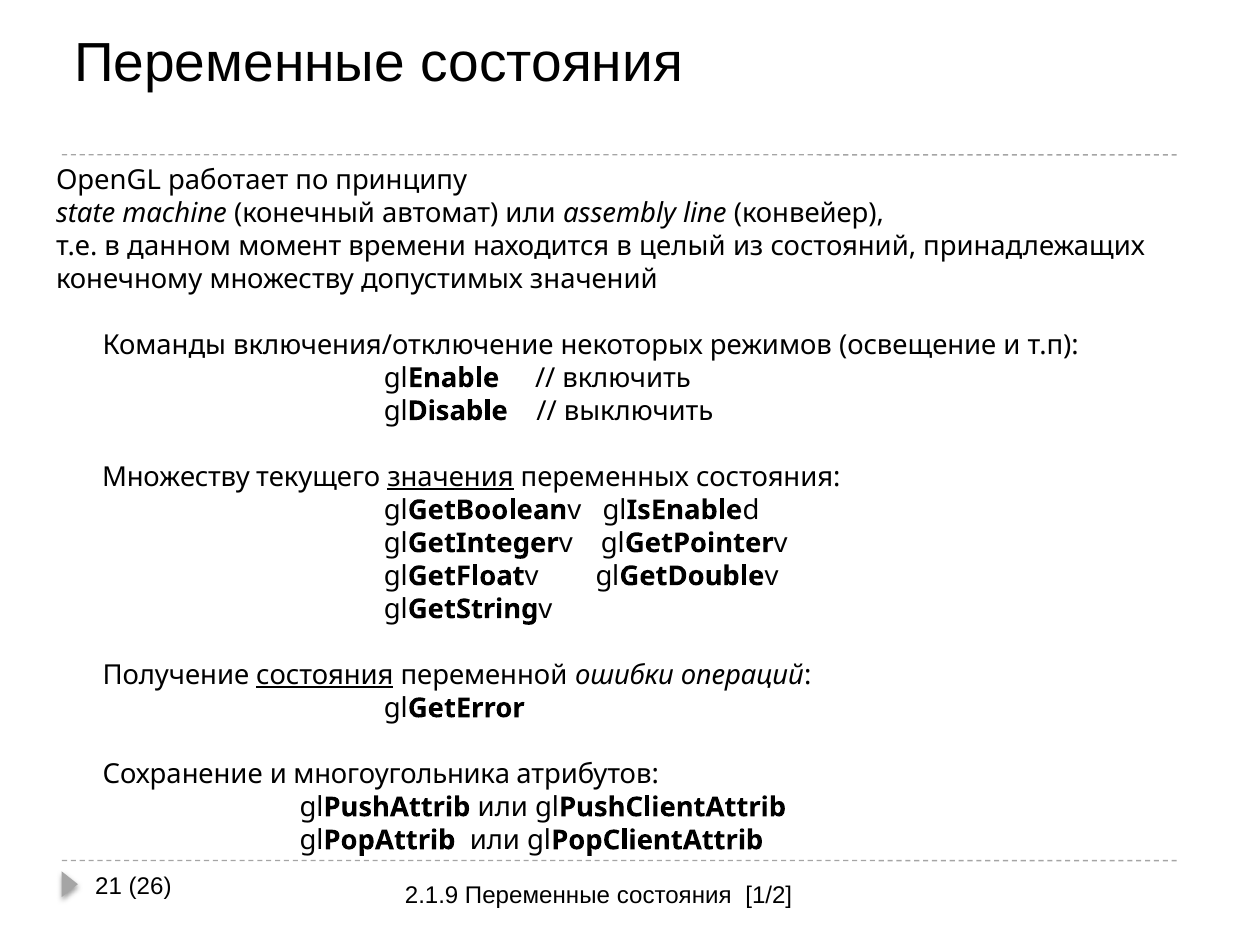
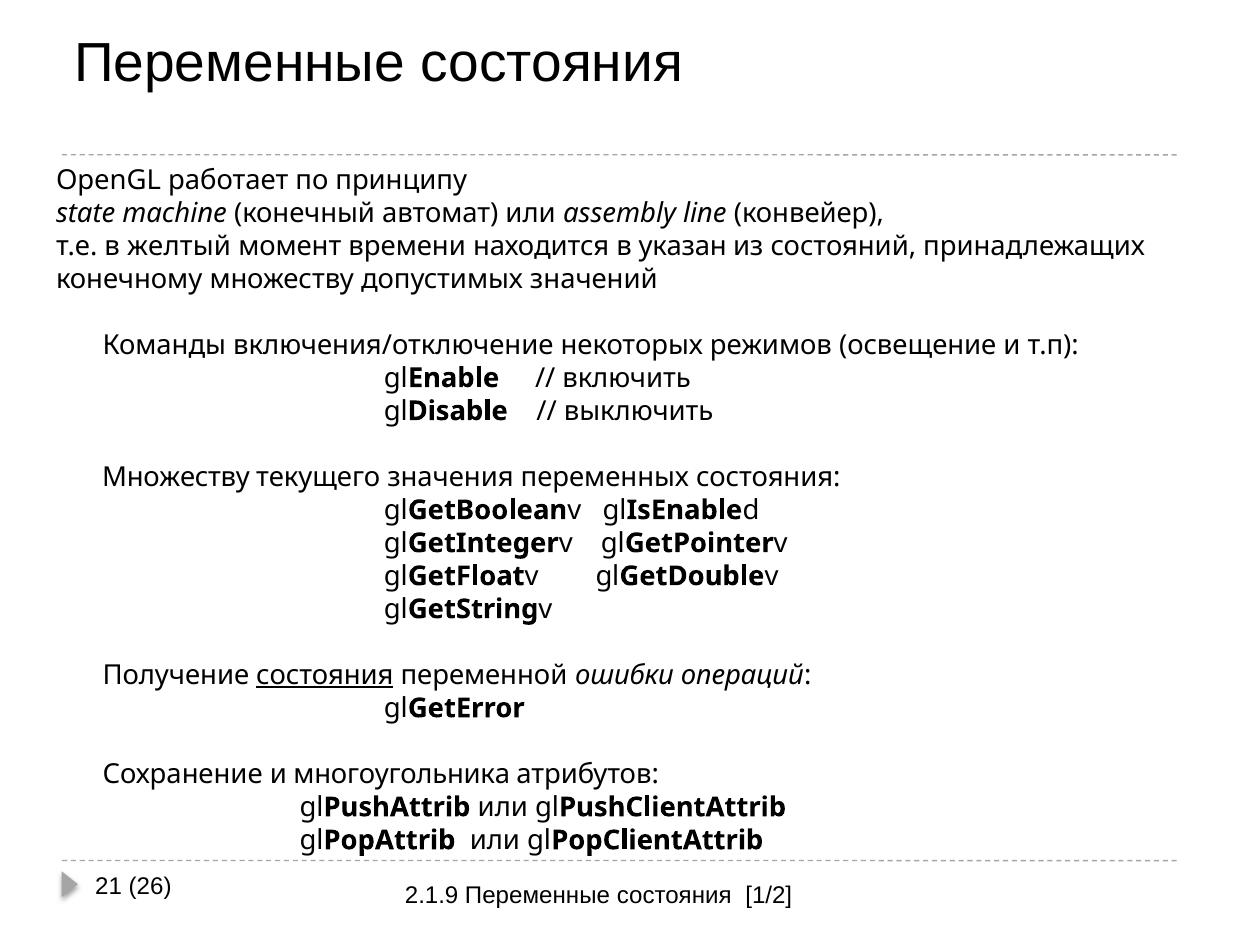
данном: данном -> желтый (179, 246)
целый: целый -> указан (683, 246)
значения underline: present -> none (451, 477)
